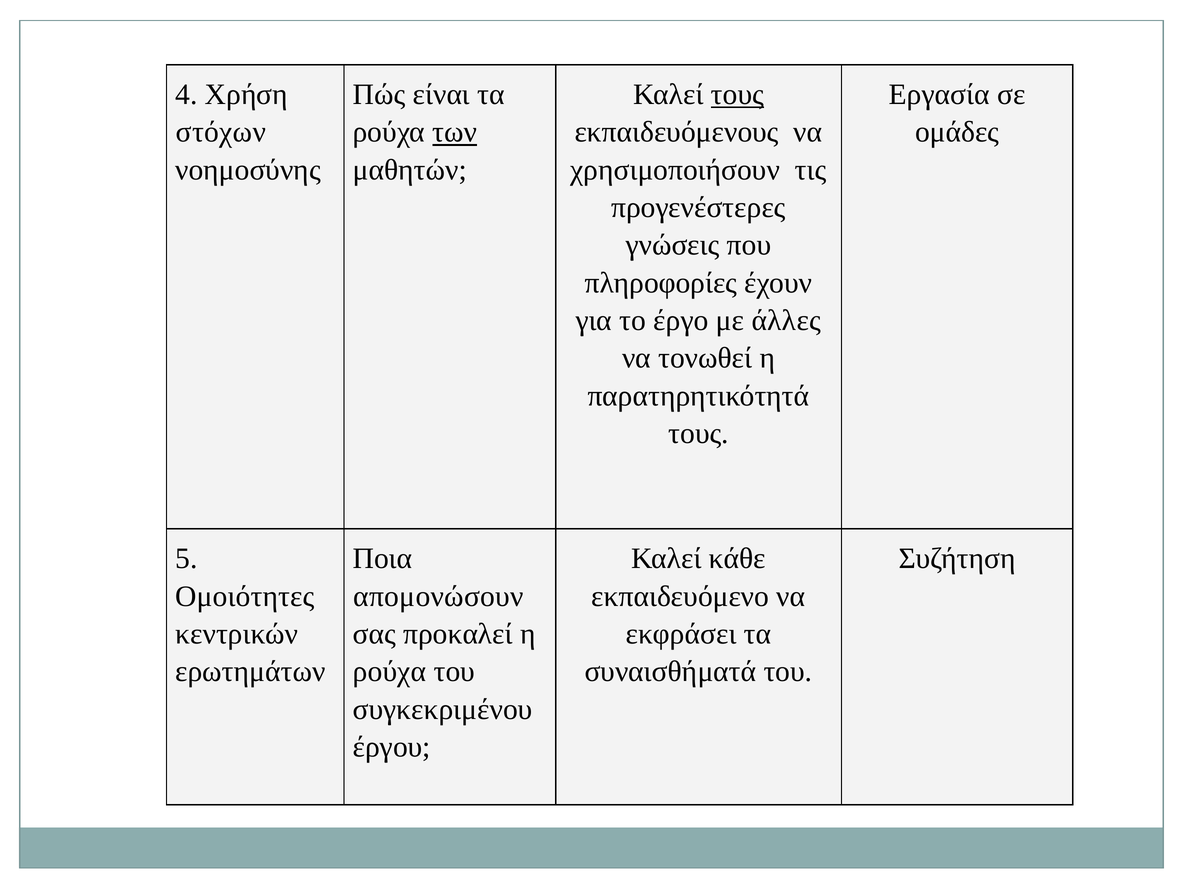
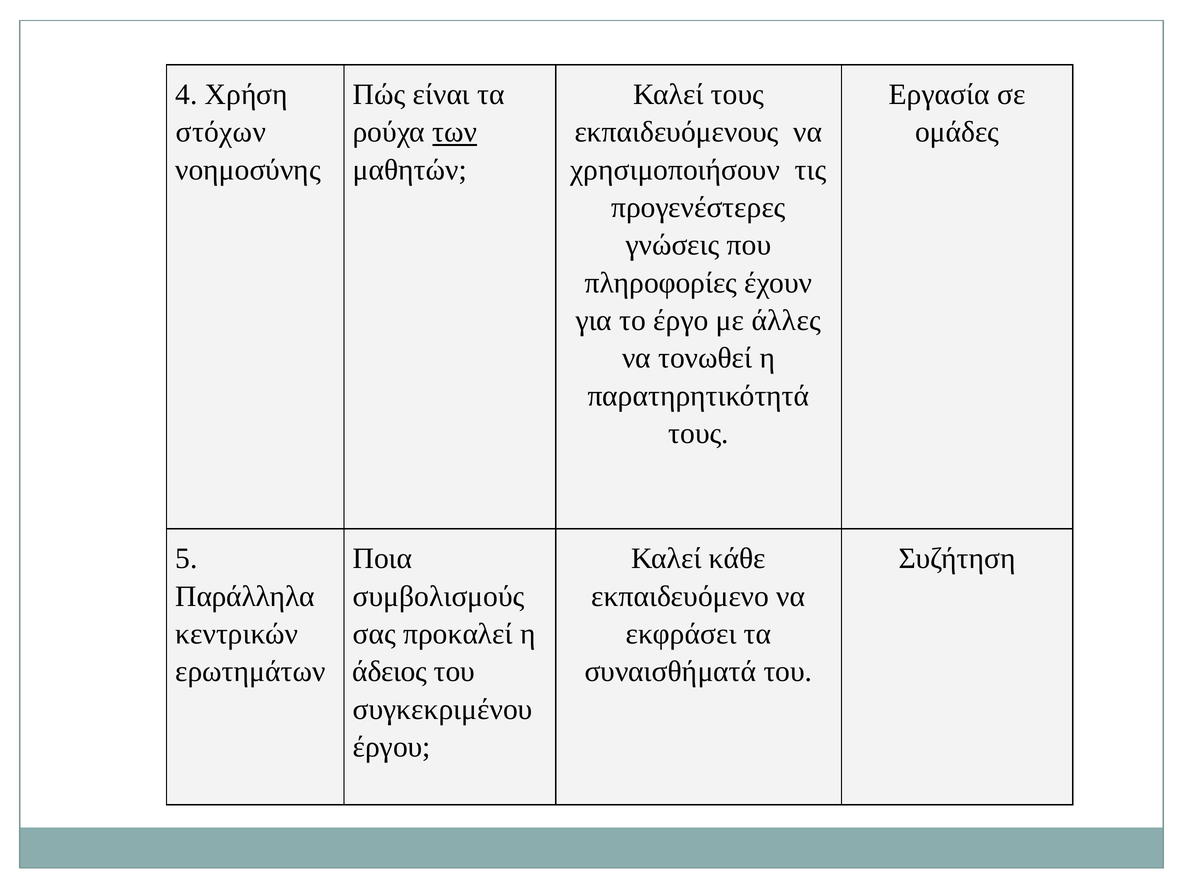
τους underline: present -> none (737, 95)
Ομοιότητες: Ομοιότητες -> Παράλληλα (245, 596)
απομονώσουν: απομονώσουν -> συμβολισμούς (439, 596)
ρούχα: ρούχα -> άδειος (390, 672)
